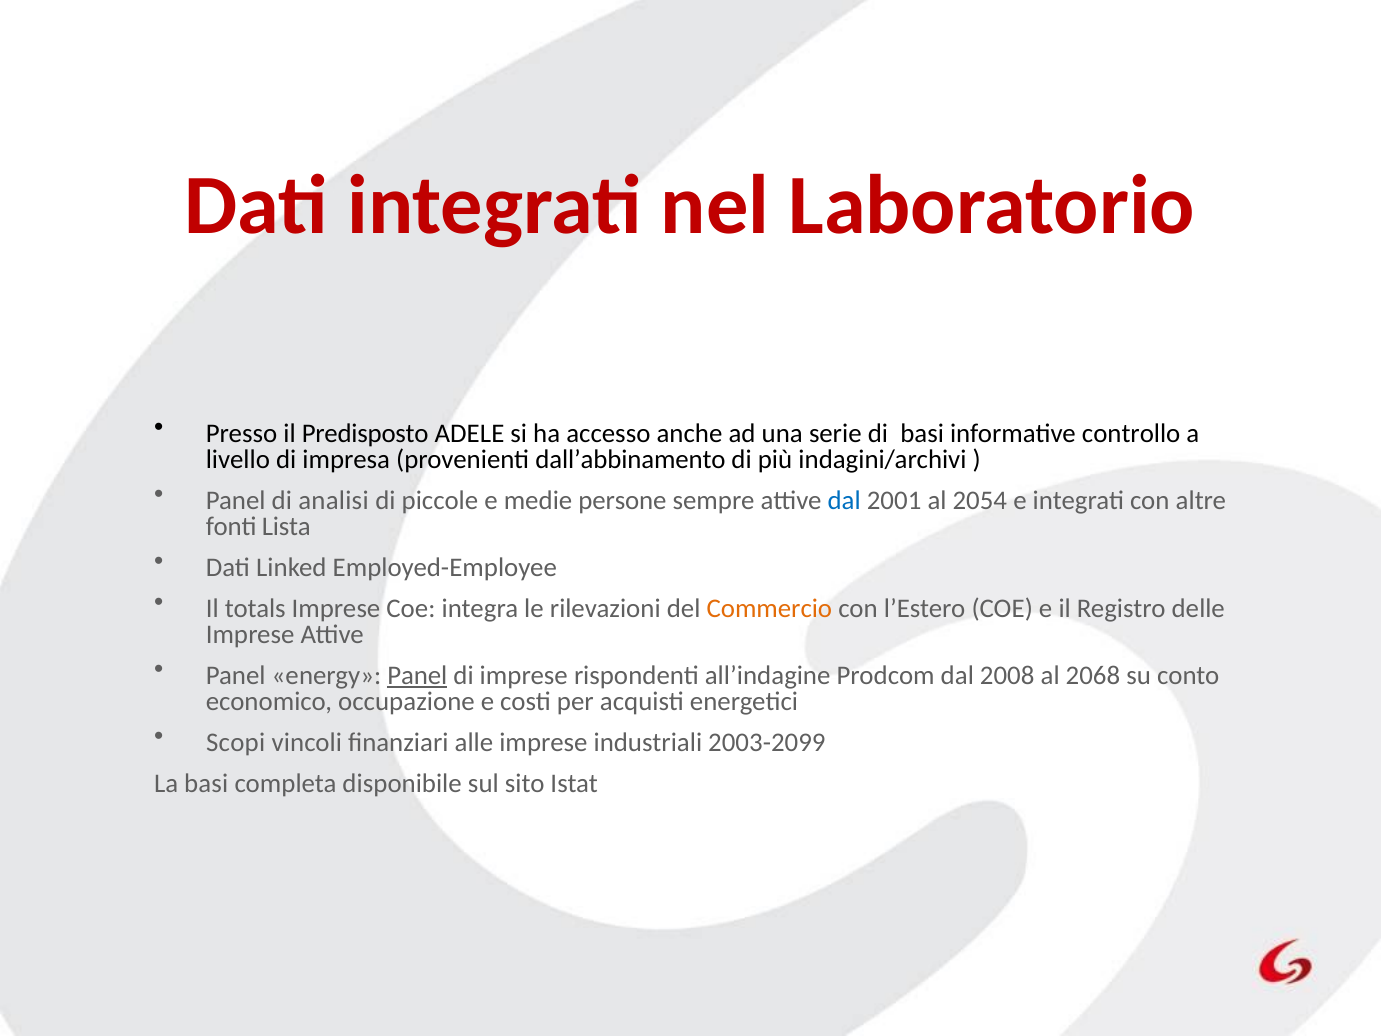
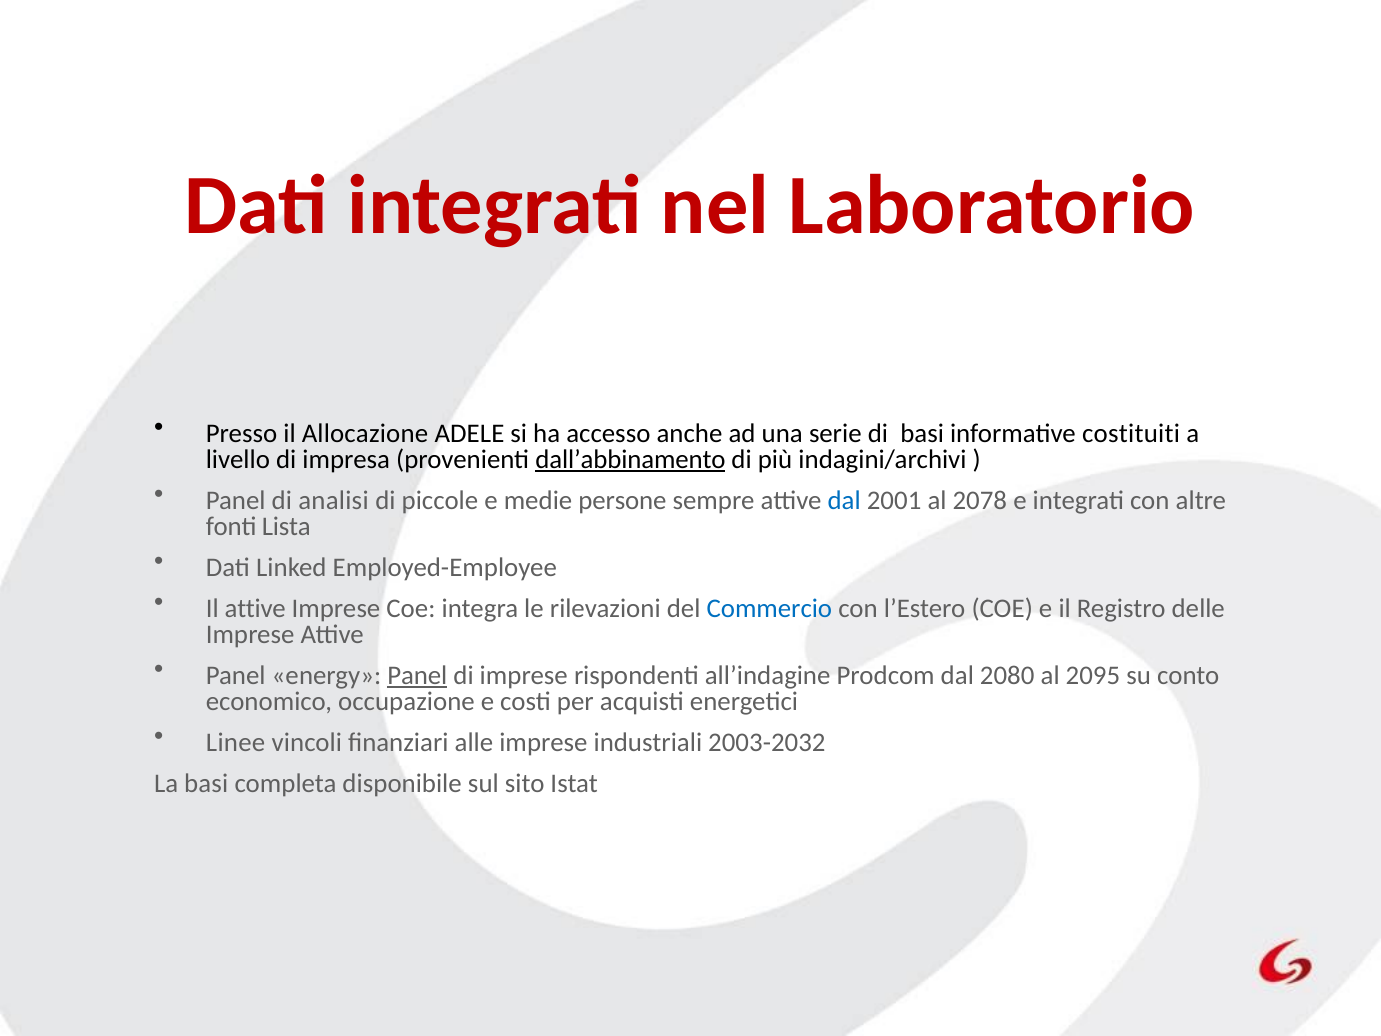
Predisposto: Predisposto -> Allocazione (365, 434)
controllo: controllo -> costituiti (1131, 434)
dall’abbinamento underline: none -> present (630, 460)
2054: 2054 -> 2078 (980, 501)
Il totals: totals -> attive (255, 609)
Commercio colour: orange -> blue (769, 609)
2008: 2008 -> 2080 (1007, 676)
2068: 2068 -> 2095 (1093, 676)
Scopi: Scopi -> Linee (236, 742)
2003-2099: 2003-2099 -> 2003-2032 (767, 742)
